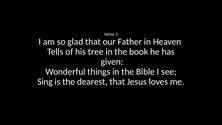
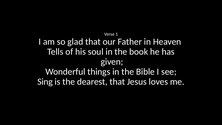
tree: tree -> soul (96, 52)
